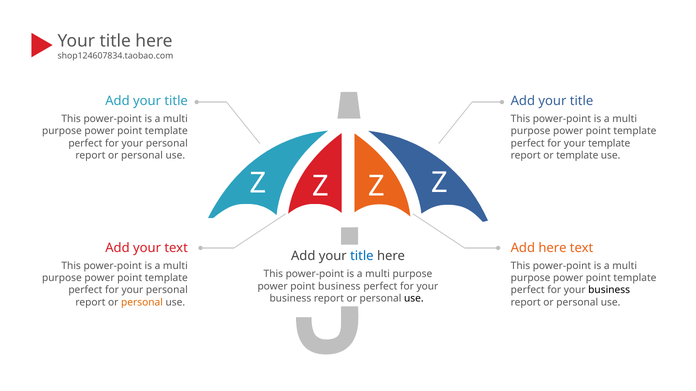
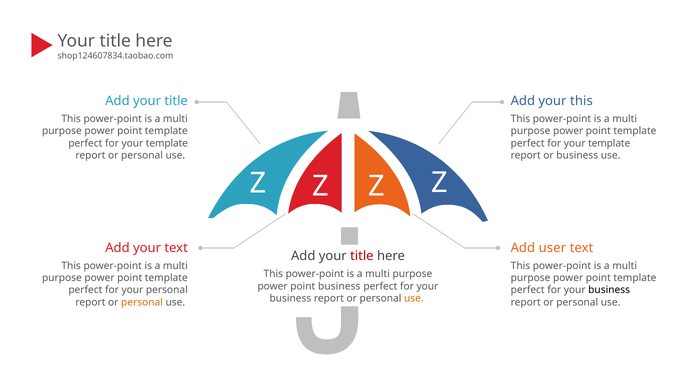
title: title -> this (581, 101)
personal: personal -> template (167, 143)
or template: template -> business (577, 156)
Add here: here -> user (552, 248)
title colour: blue -> red (362, 256)
use colour: black -> orange (414, 299)
